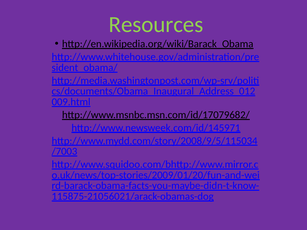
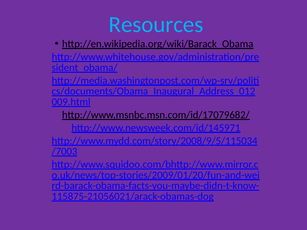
Resources colour: light green -> light blue (156, 25)
